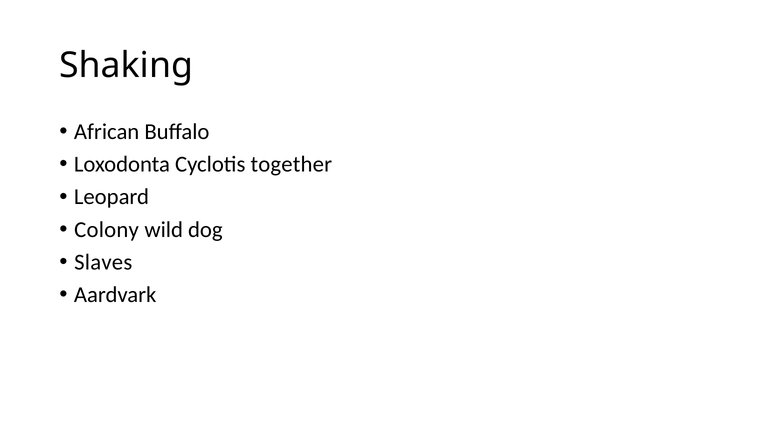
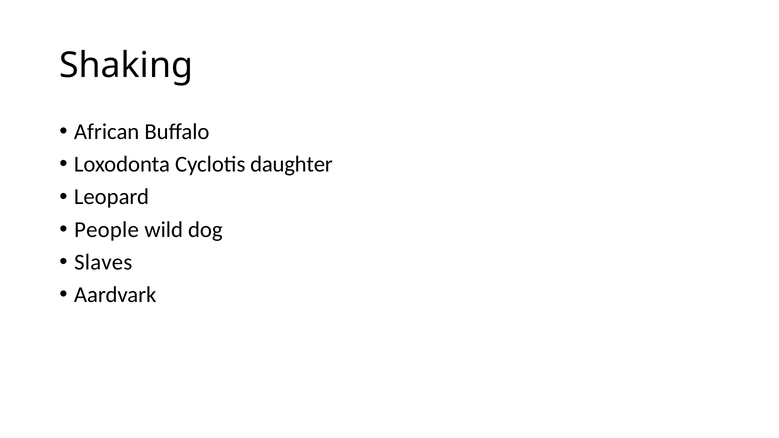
together: together -> daughter (291, 164)
Colony: Colony -> People (107, 230)
